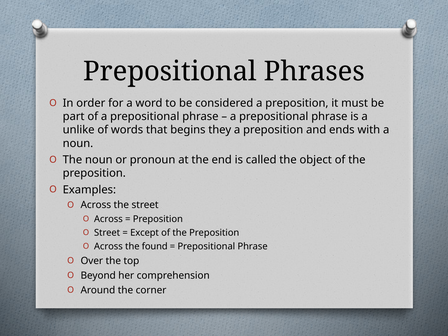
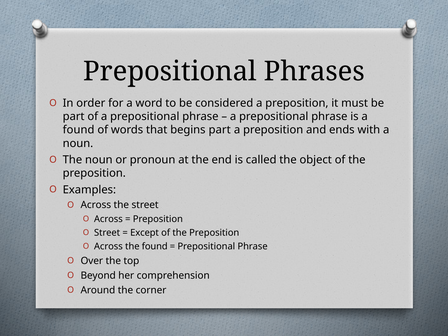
unlike: unlike -> found (79, 130)
begins they: they -> part (220, 130)
